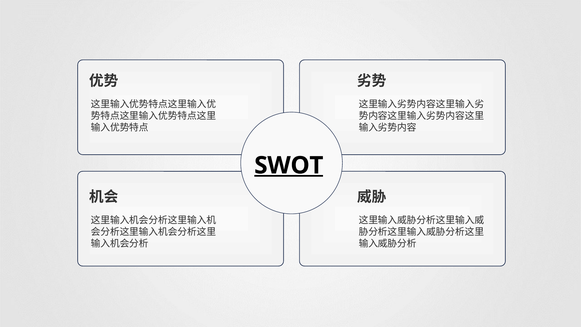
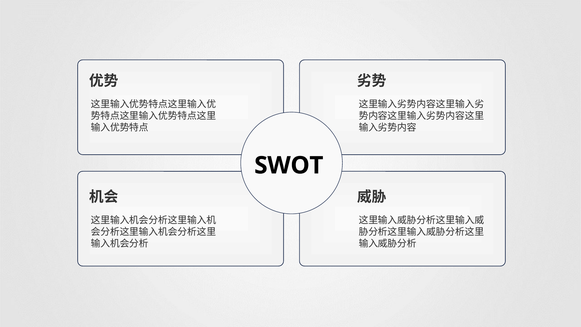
SWOT underline: present -> none (289, 165)
